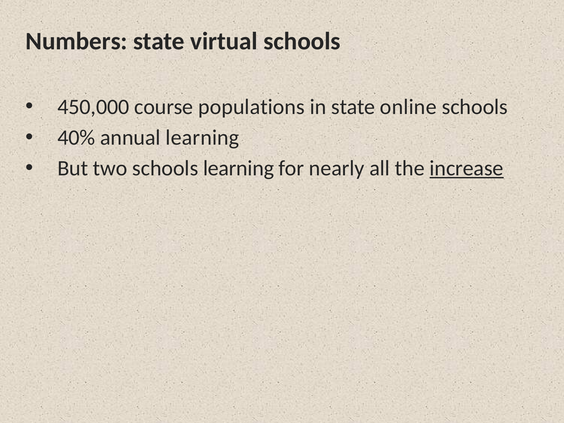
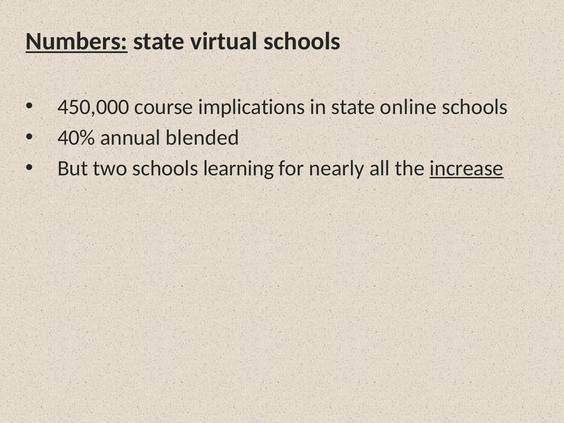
Numbers underline: none -> present (77, 41)
populations: populations -> implications (252, 107)
annual learning: learning -> blended (202, 138)
